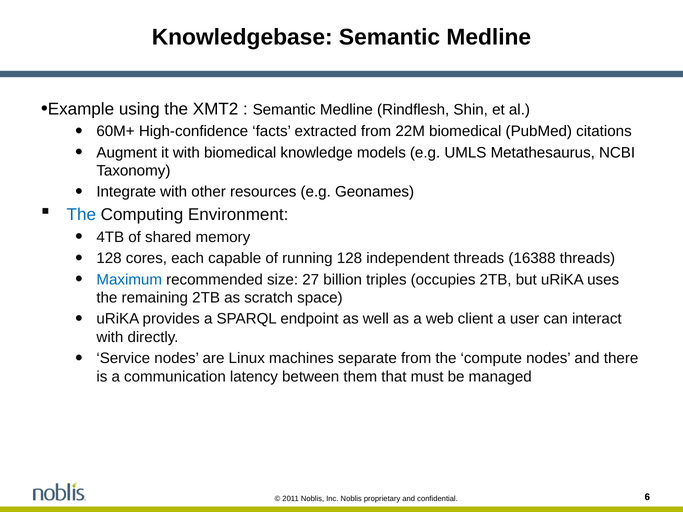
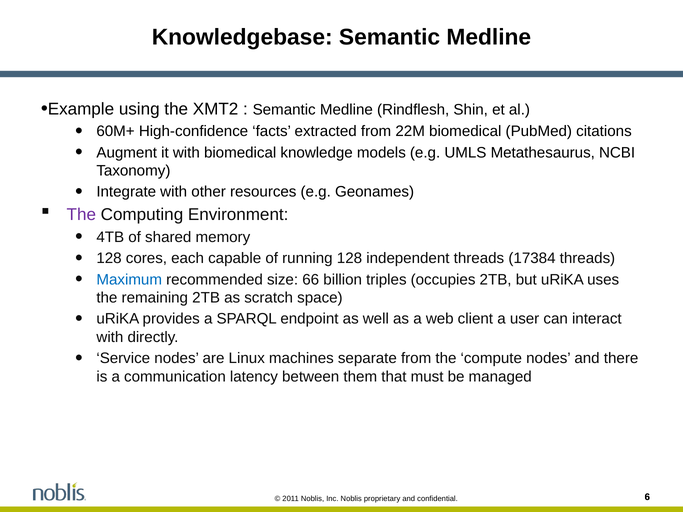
The colour: blue -> purple (81, 215)
16388: 16388 -> 17384 (532, 258)
size 27: 27 -> 66 (311, 280)
